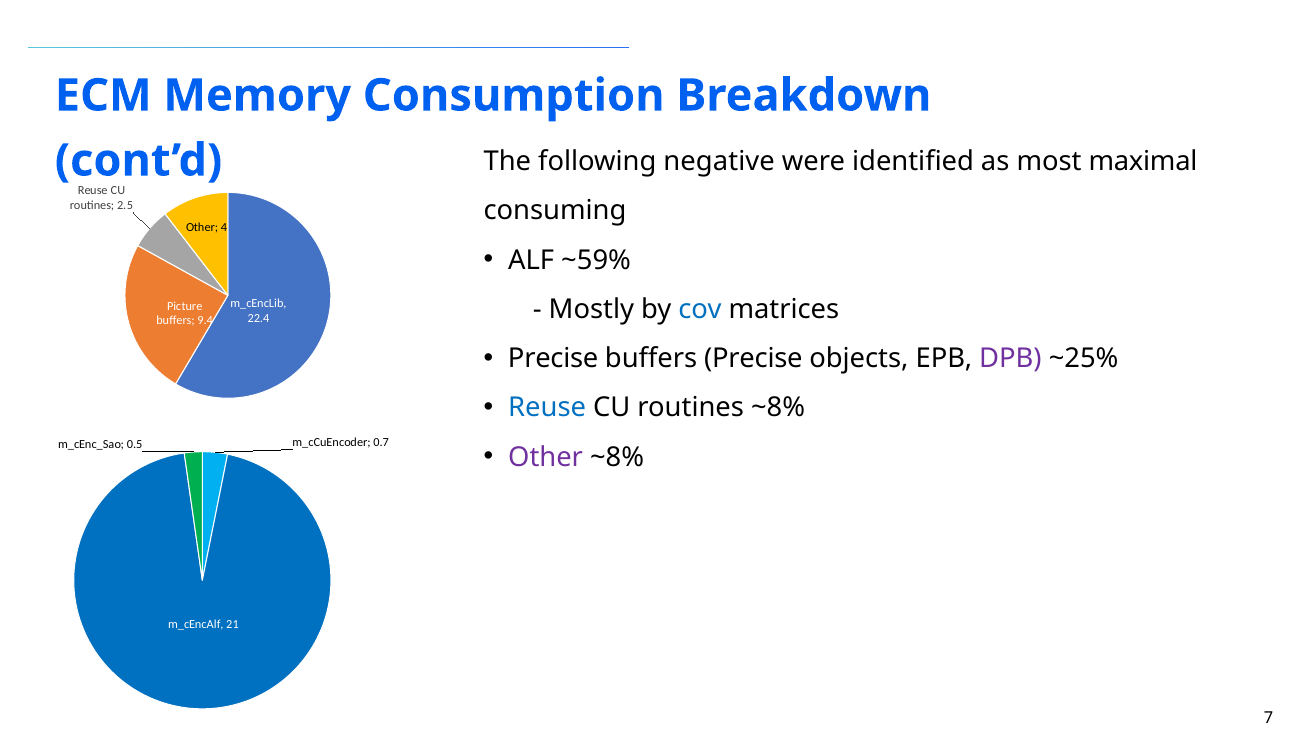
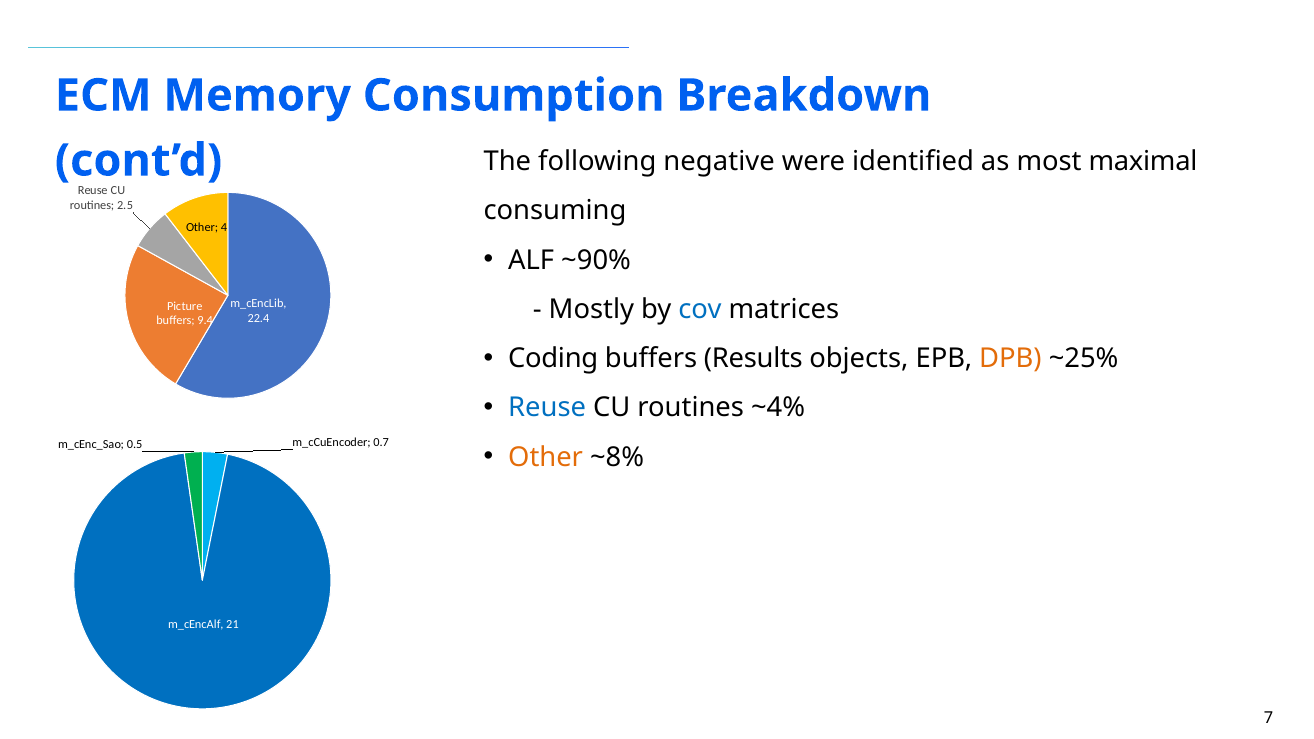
~59%: ~59% -> ~90% (596, 260)
Precise: Precise -> Coding (553, 359)
buffers Precise: Precise -> Results (753, 359)
DPB colour: purple -> orange (1010, 359)
routines ~8%: ~8% -> ~4% (778, 408)
Other colour: purple -> orange (546, 457)
